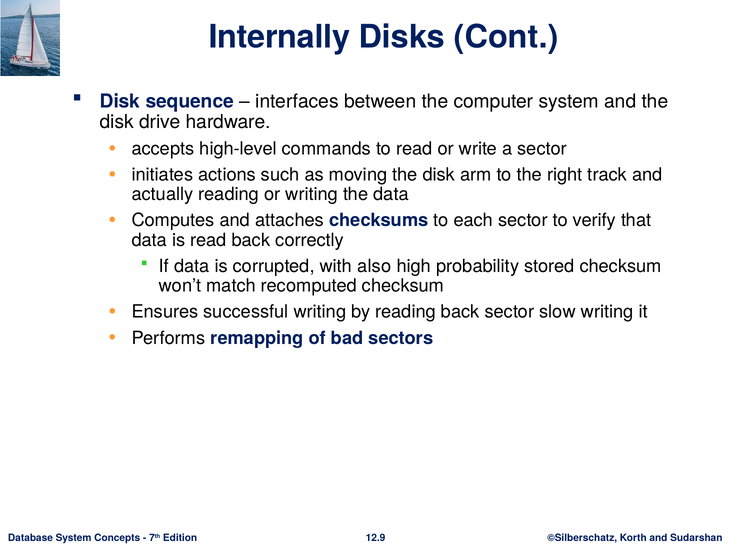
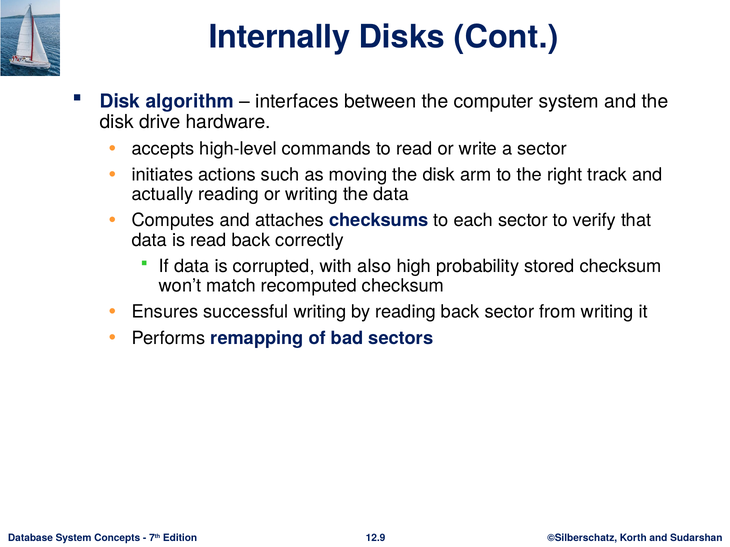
sequence: sequence -> algorithm (190, 101)
slow: slow -> from (557, 312)
